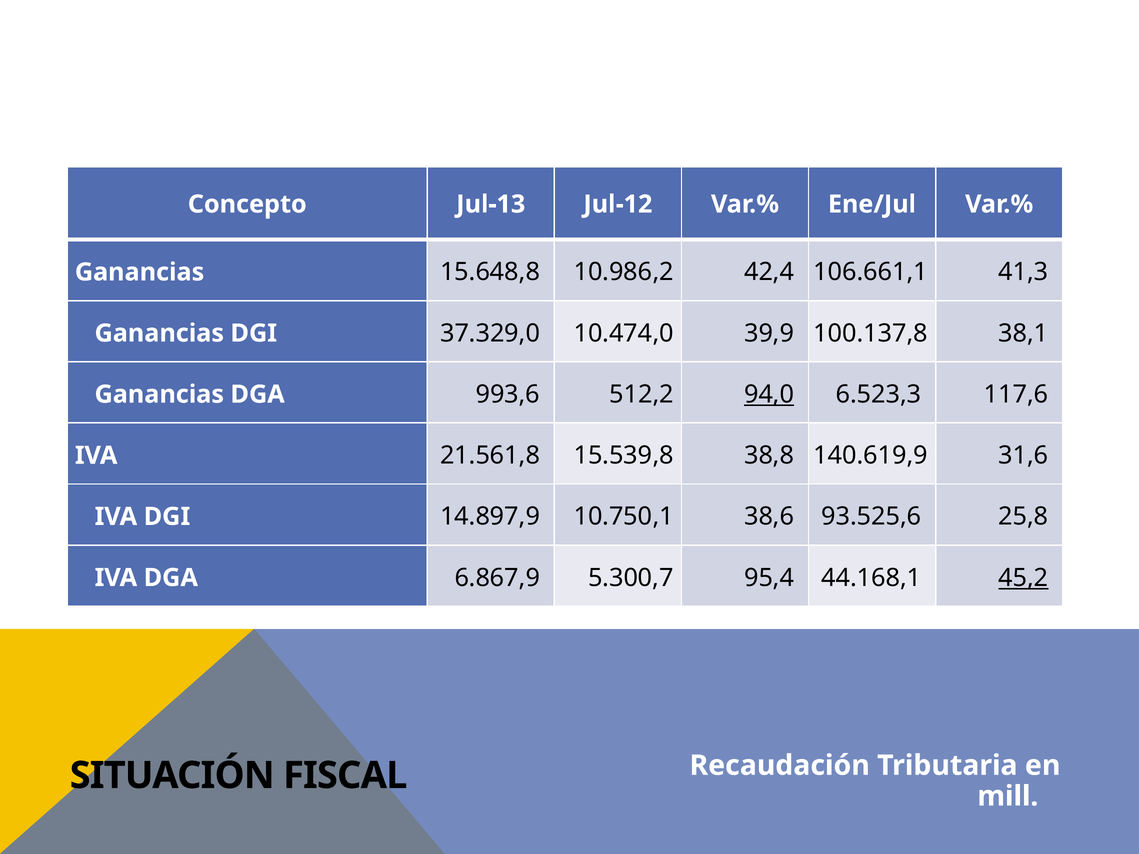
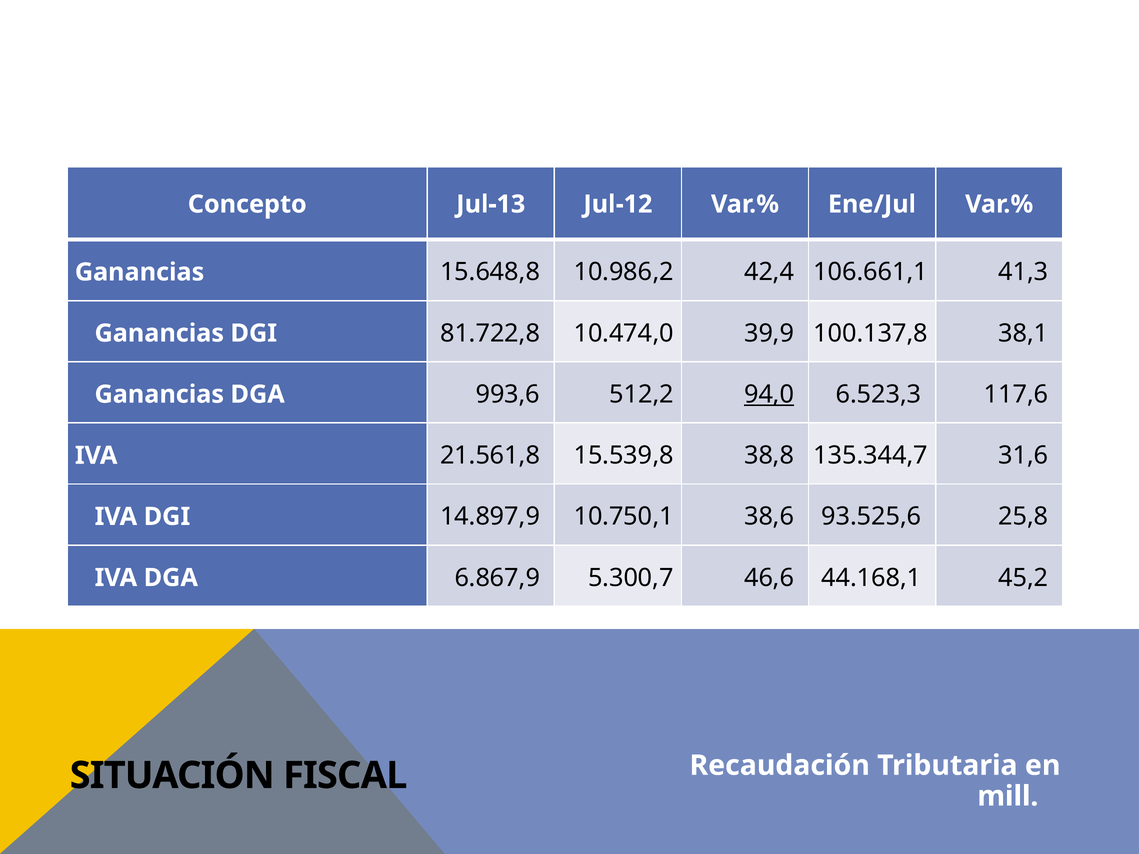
37.329,0: 37.329,0 -> 81.722,8 (490, 333)
140.619,9: 140.619,9 -> 135.344,7 (871, 456)
95,4: 95,4 -> 46,6 (769, 578)
45,2 underline: present -> none (1023, 578)
